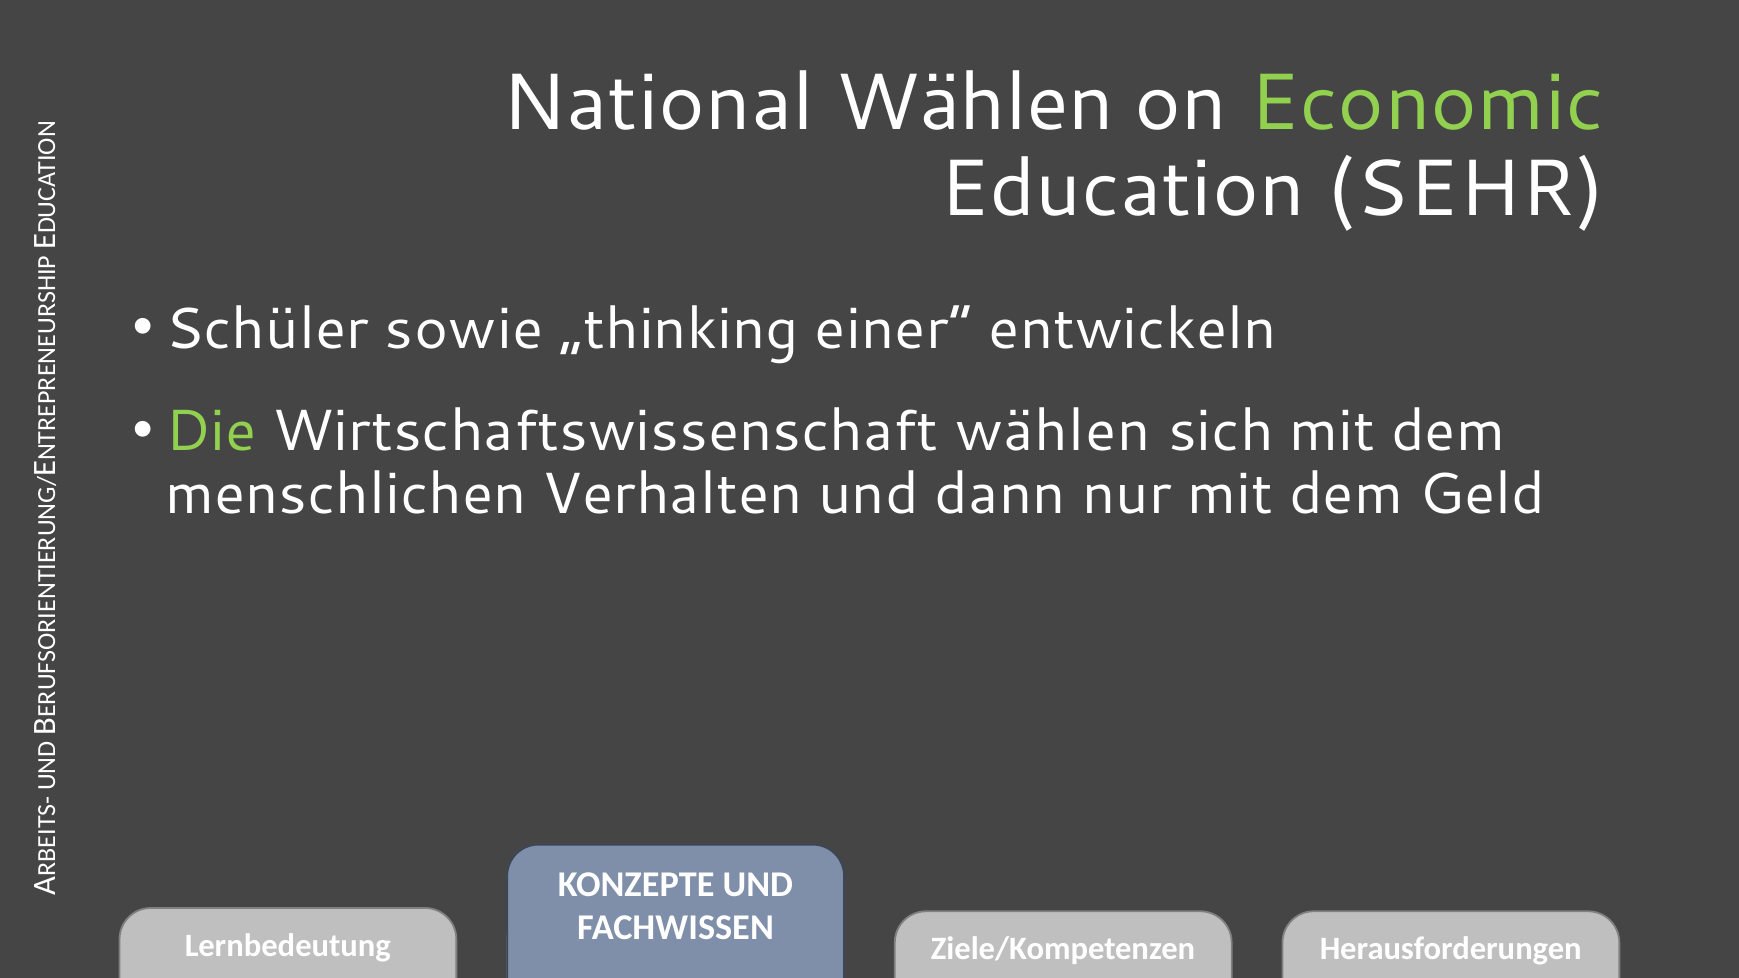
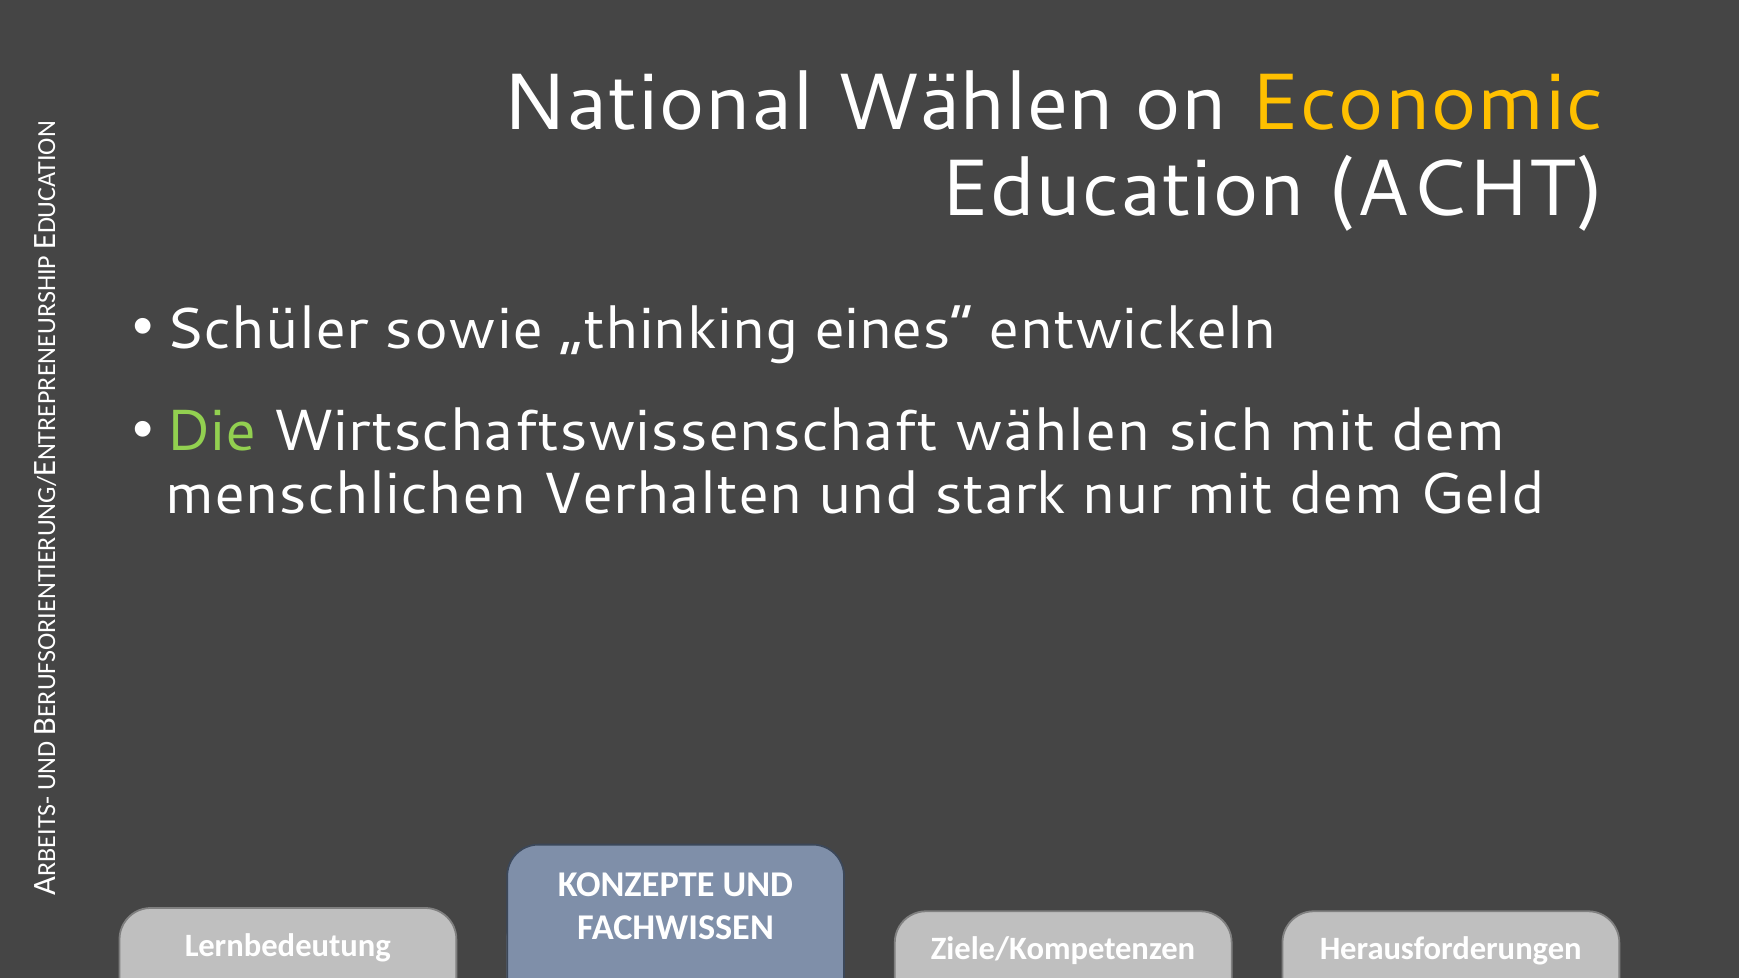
Economic colour: light green -> yellow (1427, 103)
SEHR: SEHR -> ACHT (1466, 189)
einer“: einer“ -> eines“ (894, 329)
dann: dann -> stark (1001, 494)
